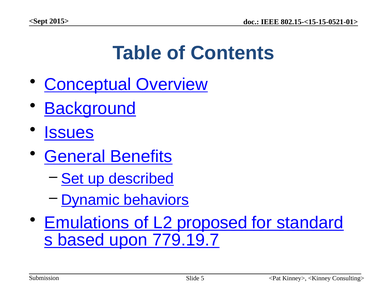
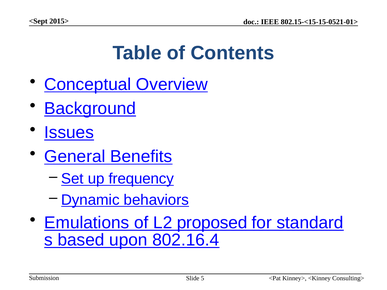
described: described -> frequency (141, 179)
779.19.7: 779.19.7 -> 802.16.4 (186, 240)
